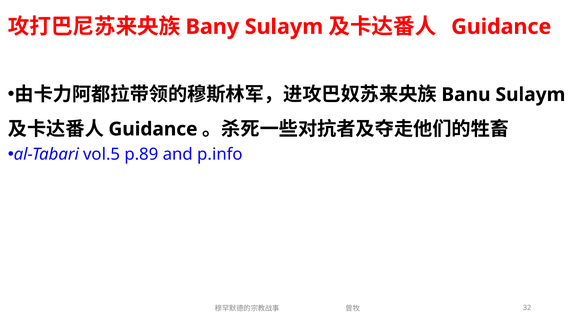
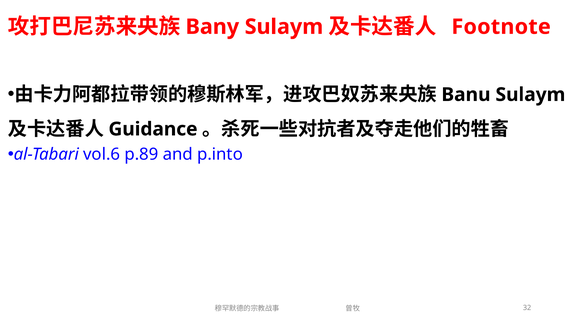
Guidance: Guidance -> Footnote (501, 27)
vol.5: vol.5 -> vol.6 (102, 154)
p.info: p.info -> p.into (220, 154)
